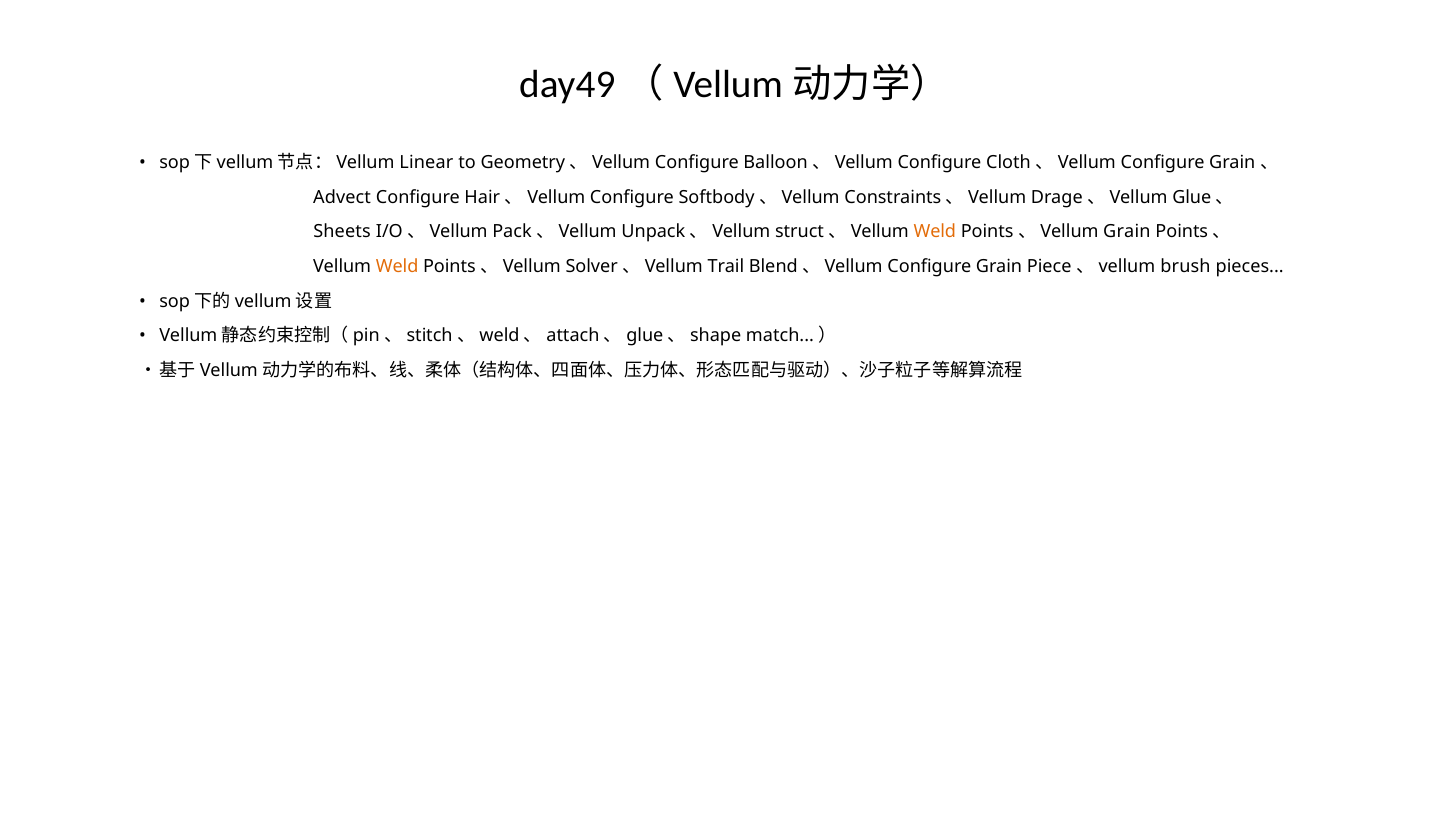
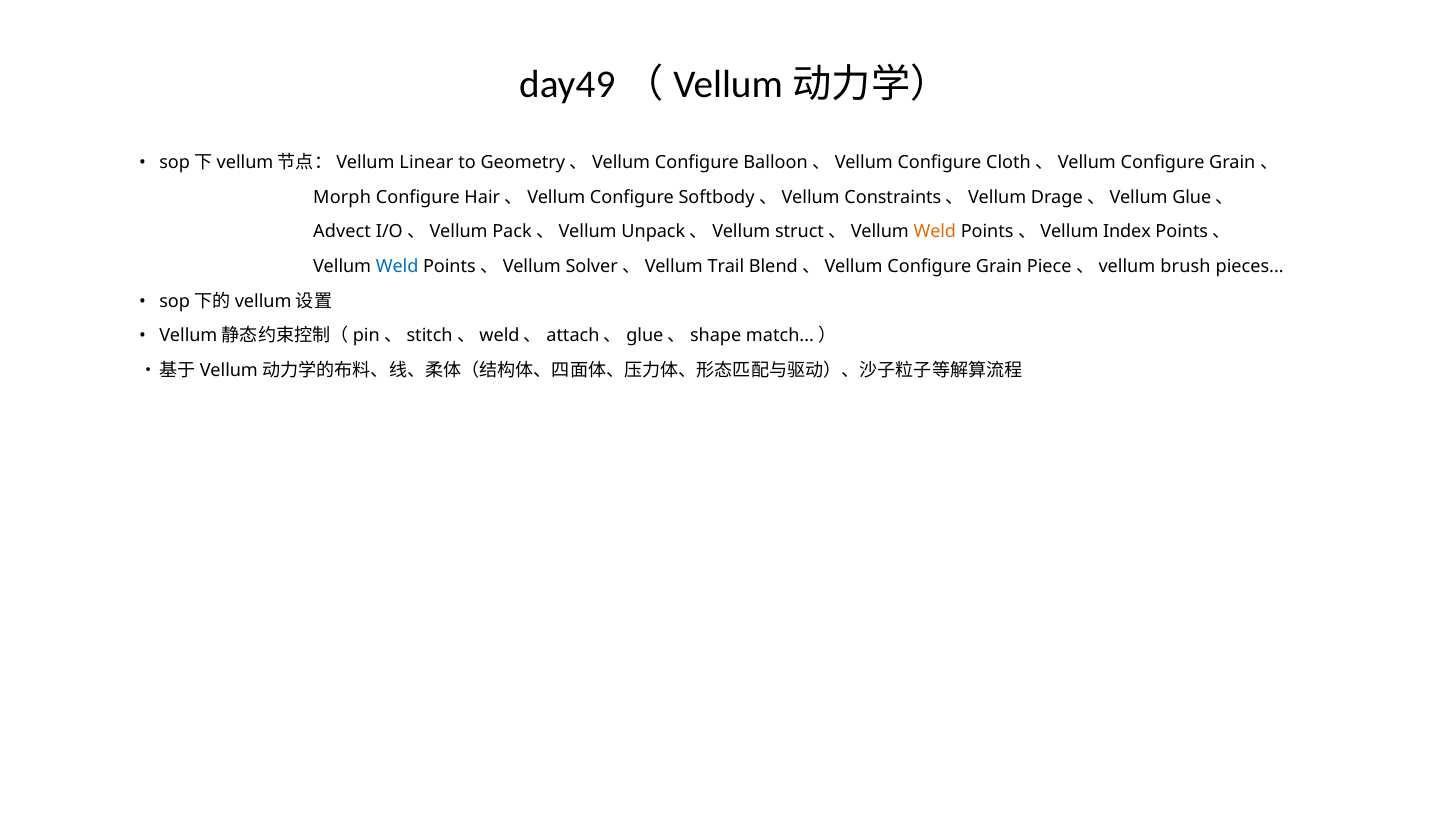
Advect: Advect -> Morph (342, 197)
Sheets: Sheets -> Advect (342, 232)
Grain: Grain -> Index (1127, 232)
Weld colour: orange -> blue (397, 266)
